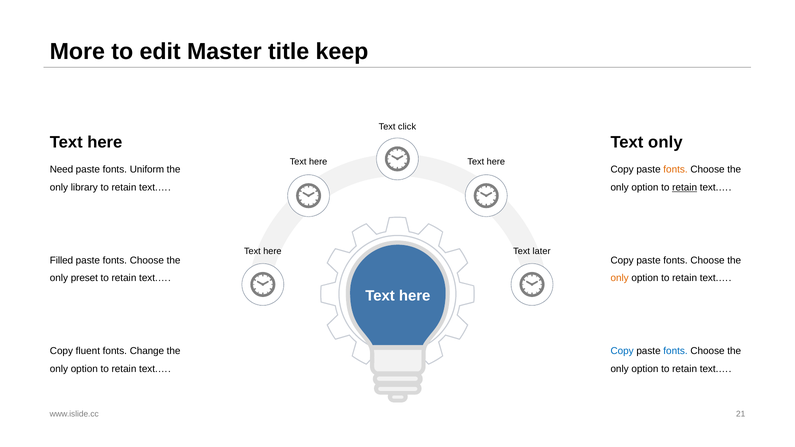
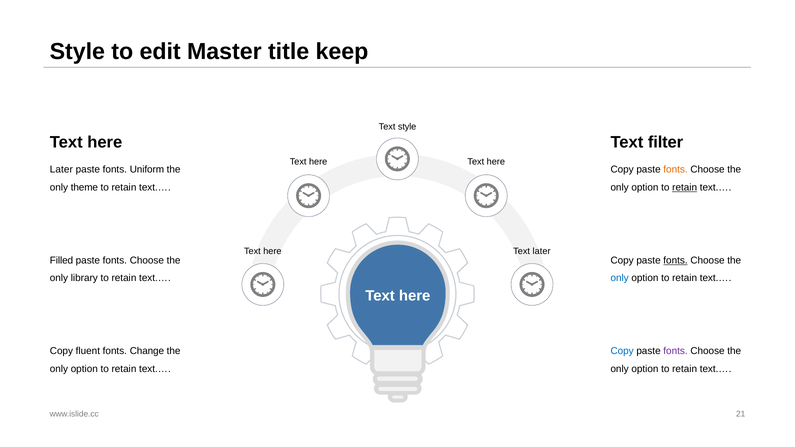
More: More -> Style (77, 51)
Text click: click -> style (407, 127)
Text only: only -> filter (666, 143)
Need: Need -> Later (61, 170)
library: library -> theme (84, 187)
fonts underline: none -> present (675, 260)
preset: preset -> library (84, 278)
only colour: orange -> blue (620, 278)
fonts colour: blue -> purple (675, 351)
